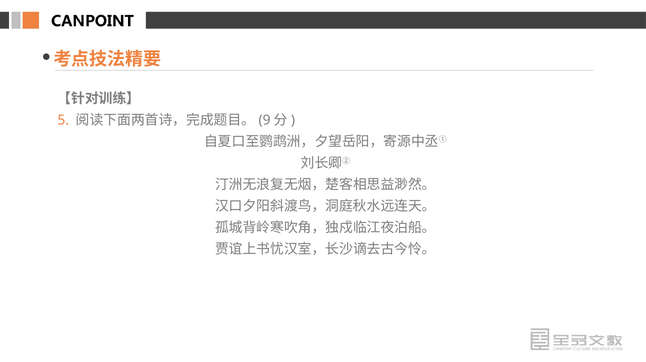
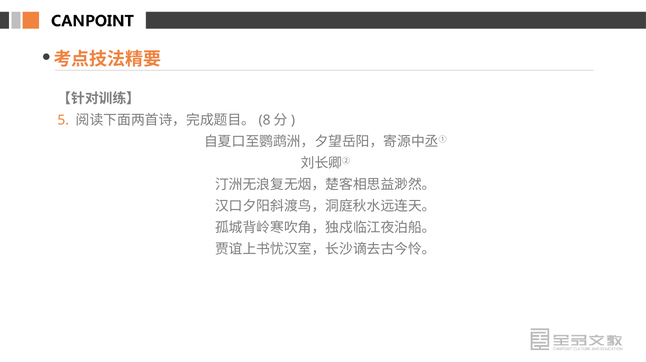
9: 9 -> 8 (265, 120)
